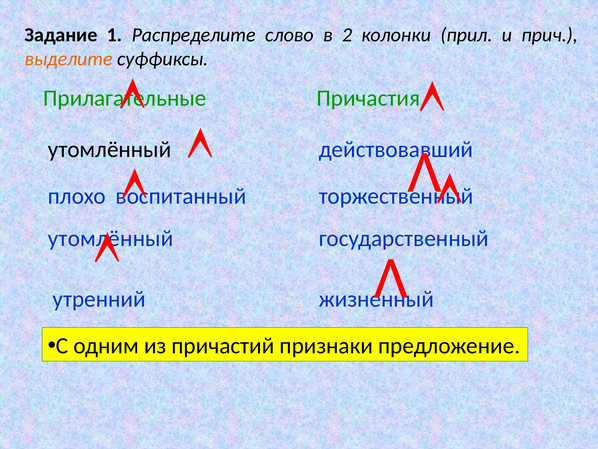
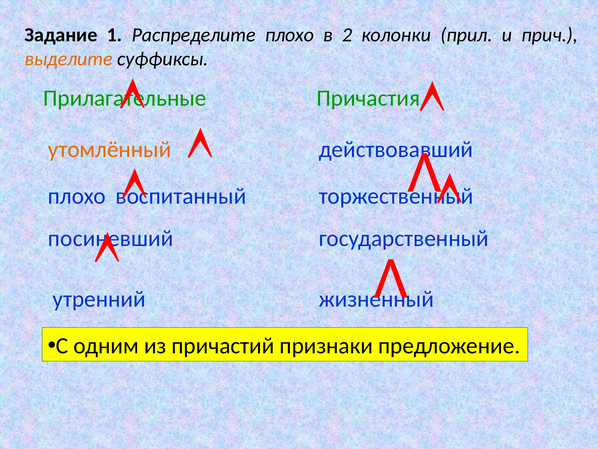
Распределите слово: слово -> плохо (290, 35)
утомлённый colour: black -> orange (110, 149)
утомлённый: утомлённый -> посиневший (111, 238)
